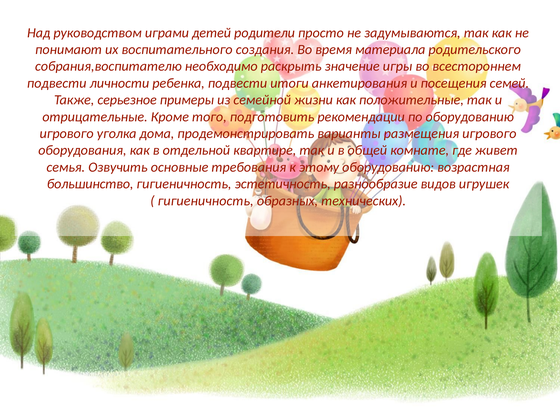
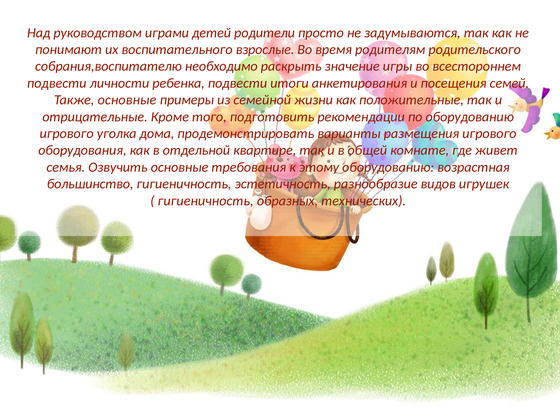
создания: создания -> взрослые (265, 50)
материала: материала -> родителям (390, 50)
Также серьезное: серьезное -> основные (127, 100)
